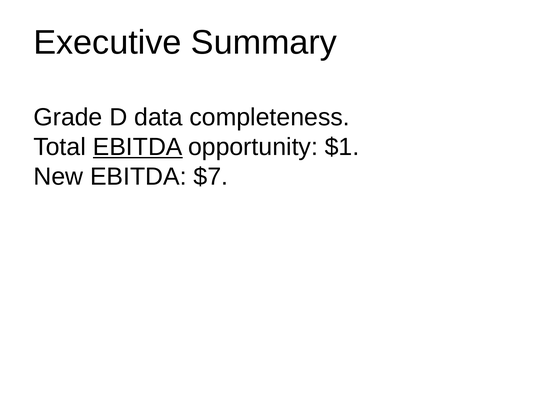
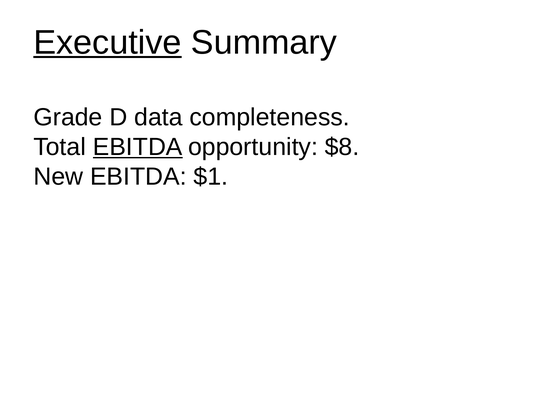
Executive underline: none -> present (107, 42)
$1: $1 -> $8 (342, 147)
$7: $7 -> $1 (211, 177)
